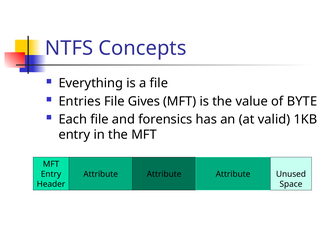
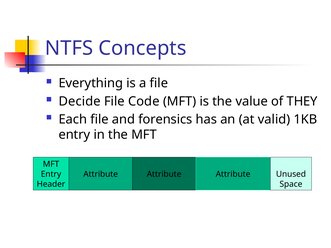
Entries: Entries -> Decide (80, 101)
Gives: Gives -> Code (144, 101)
BYTE: BYTE -> THEY (302, 101)
